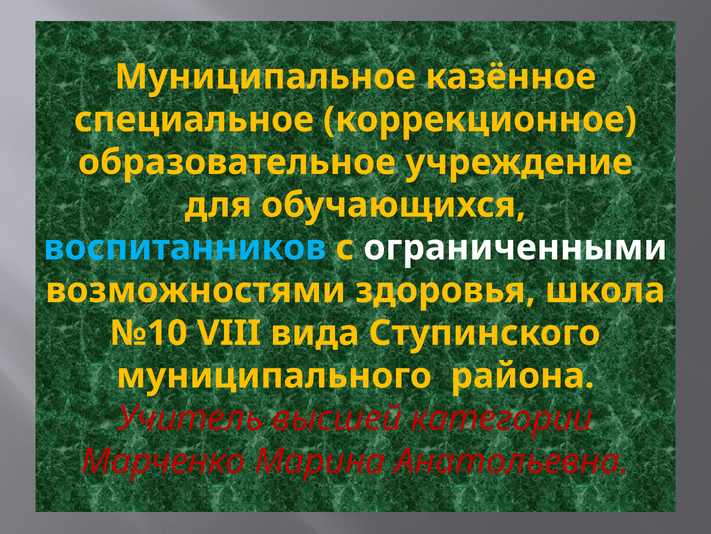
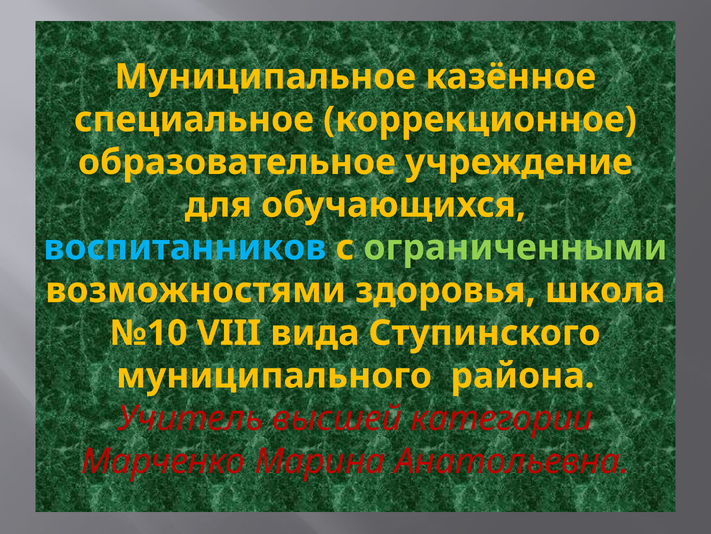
ограниченными colour: white -> light green (515, 247)
